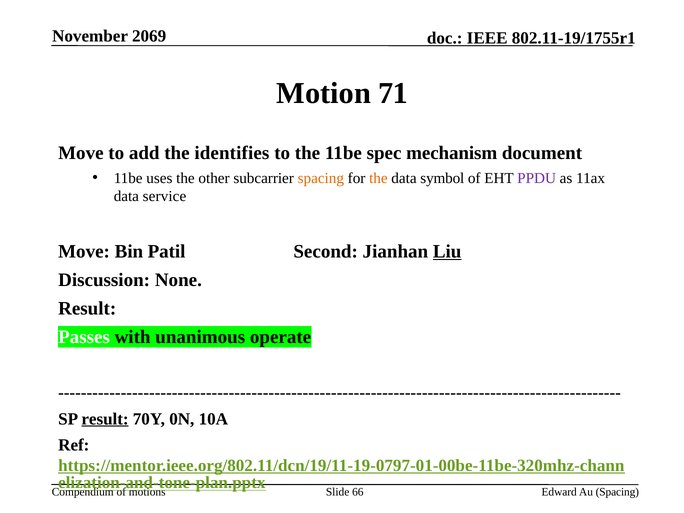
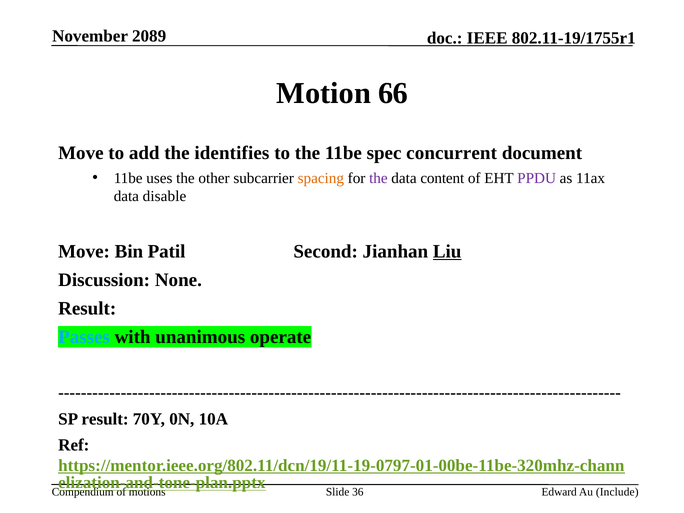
2069: 2069 -> 2089 (149, 36)
71: 71 -> 66 (393, 93)
mechanism: mechanism -> concurrent (452, 153)
the colour: orange -> purple (378, 178)
symbol: symbol -> content (442, 178)
service: service -> disable (164, 196)
Passes colour: white -> light blue (84, 337)
result underline: present -> none (105, 419)
66: 66 -> 36 (358, 492)
Au Spacing: Spacing -> Include (617, 492)
